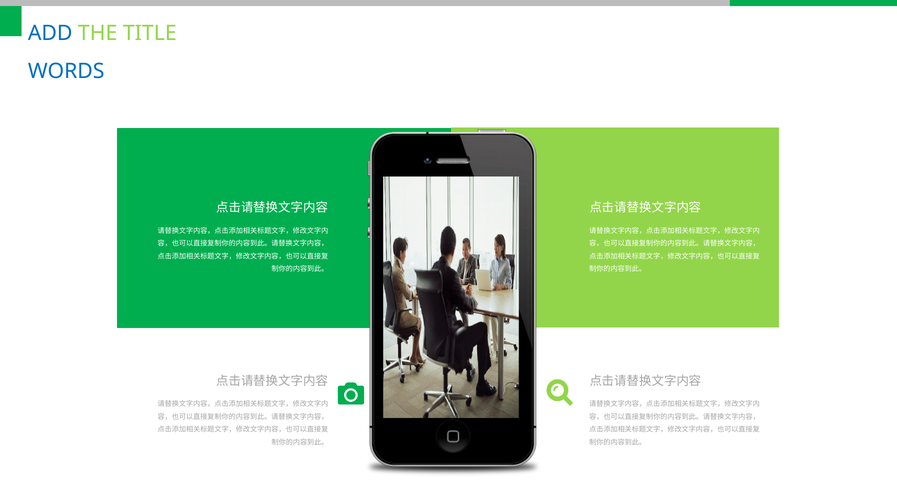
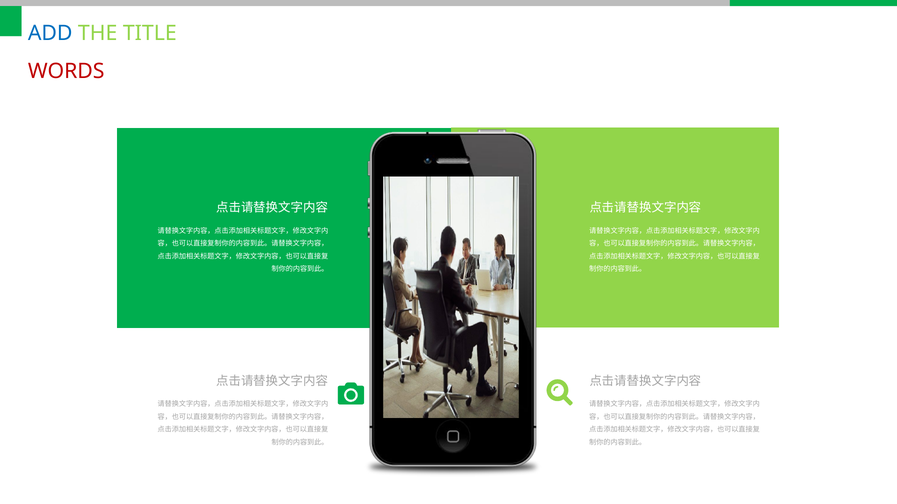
WORDS colour: blue -> red (66, 71)
